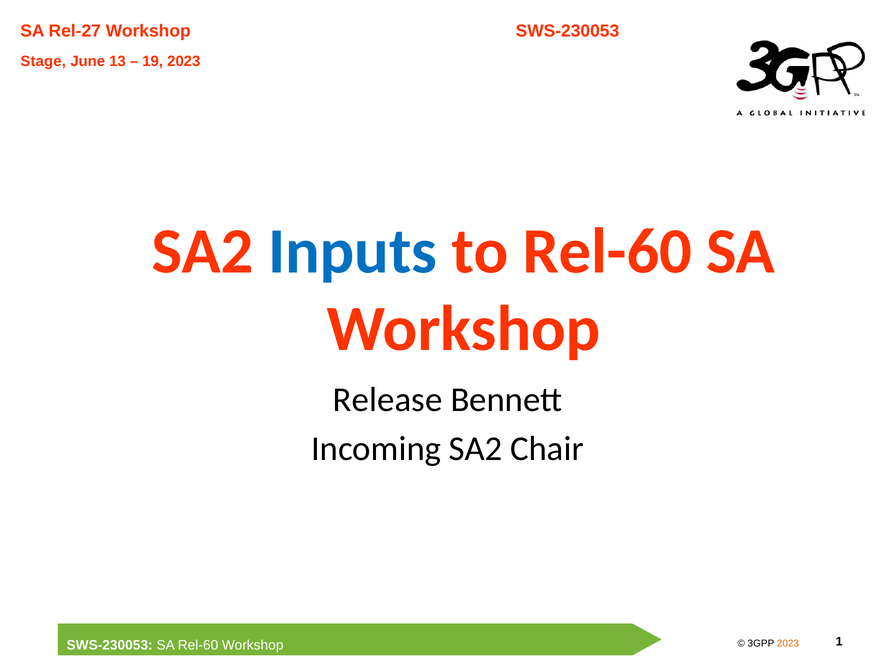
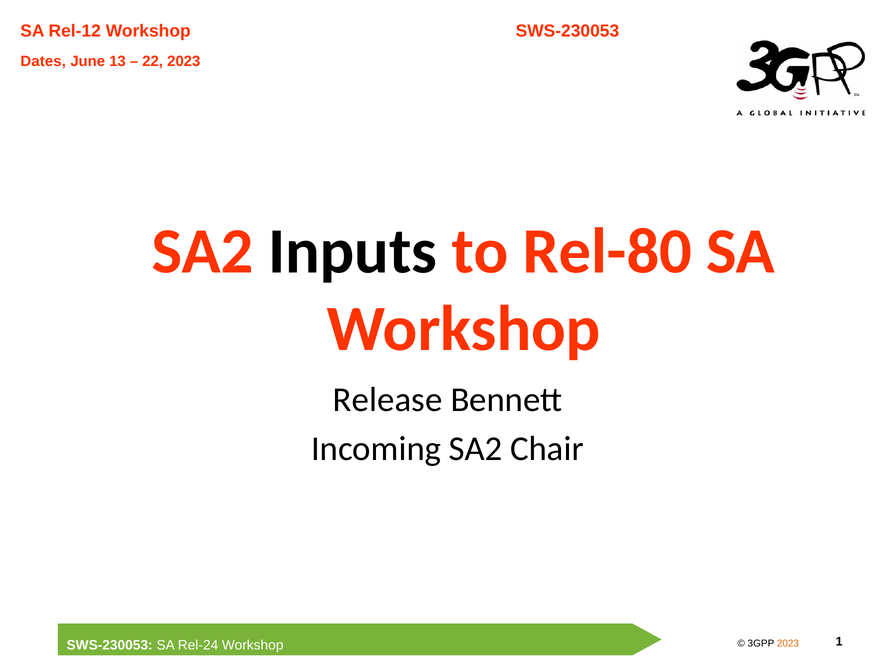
Rel-27: Rel-27 -> Rel-12 (75, 31)
Stage: Stage -> Dates (43, 62)
19: 19 -> 22 (153, 62)
Inputs colour: blue -> black (353, 251)
to Rel-60: Rel-60 -> Rel-80 (607, 251)
SA Rel-60: Rel-60 -> Rel-24 (198, 645)
